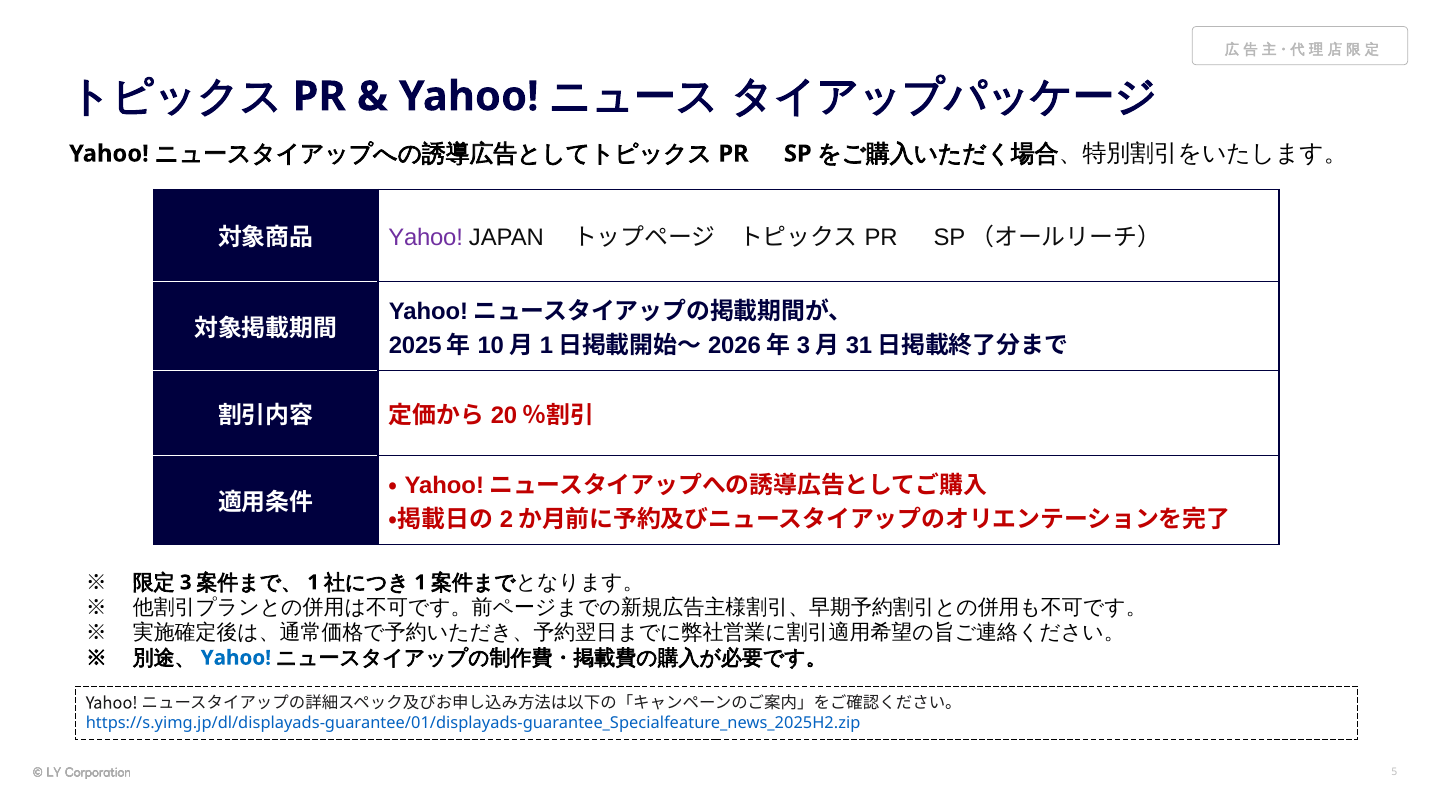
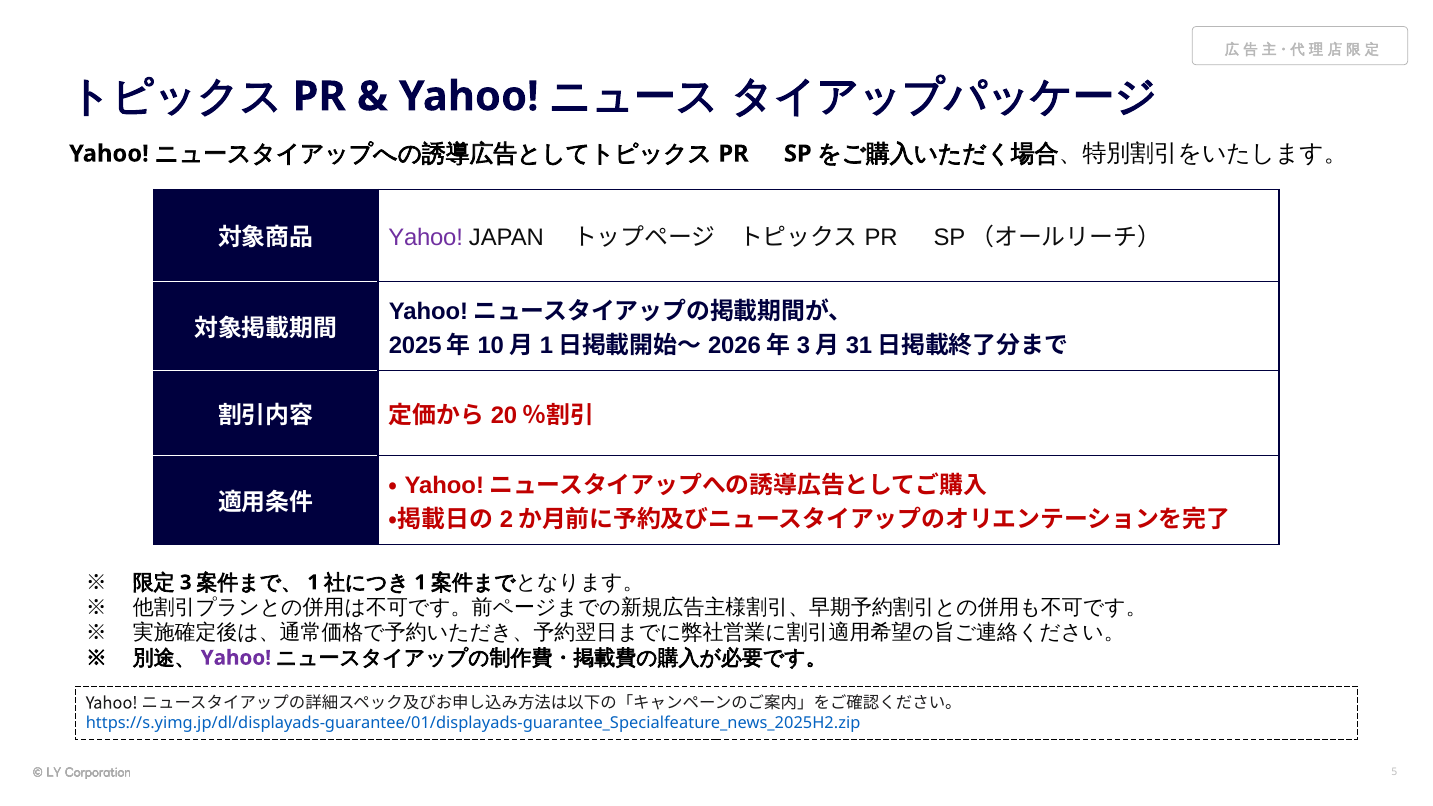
Yahoo colour: blue -> purple (236, 658)
